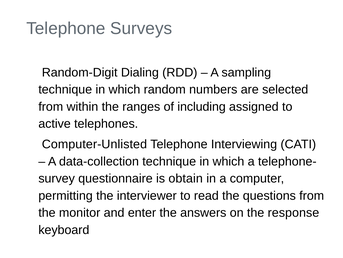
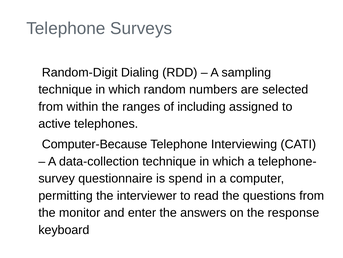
Computer-Unlisted: Computer-Unlisted -> Computer-Because (95, 144)
obtain: obtain -> spend (186, 178)
